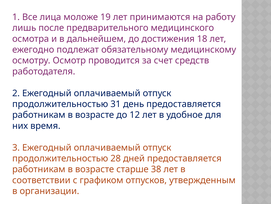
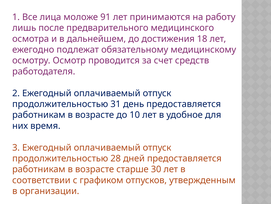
19: 19 -> 91 (105, 17)
12: 12 -> 10 (135, 115)
38: 38 -> 30 (156, 169)
